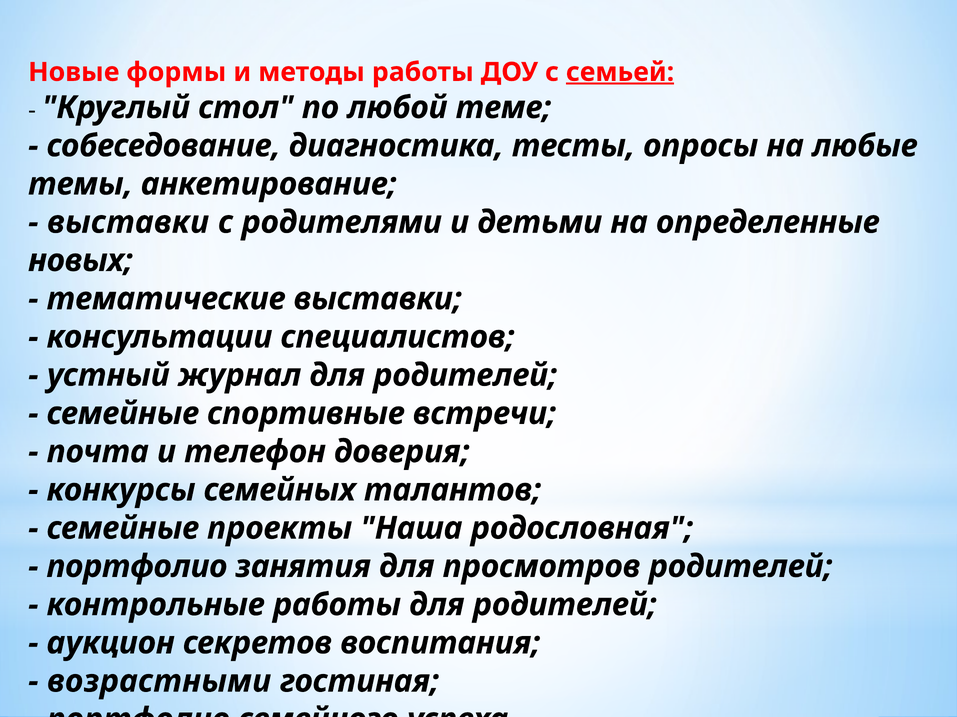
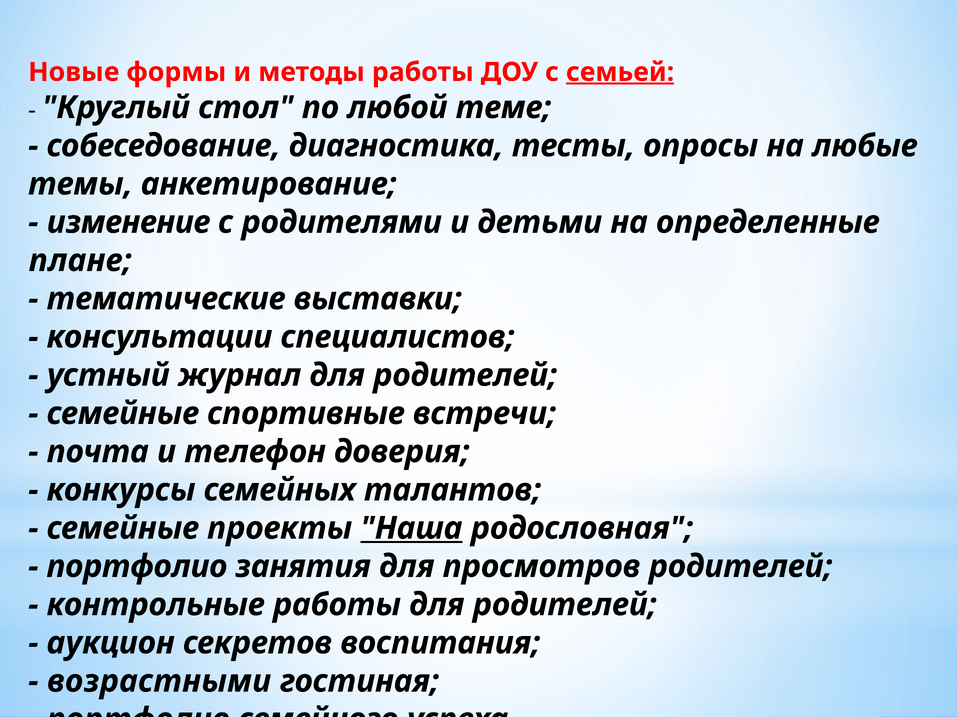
выставки: выставки -> изменение (128, 223)
новых: новых -> плане (80, 261)
Наша underline: none -> present (411, 529)
